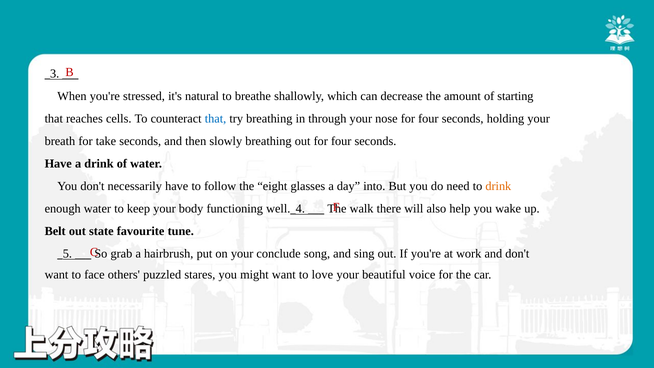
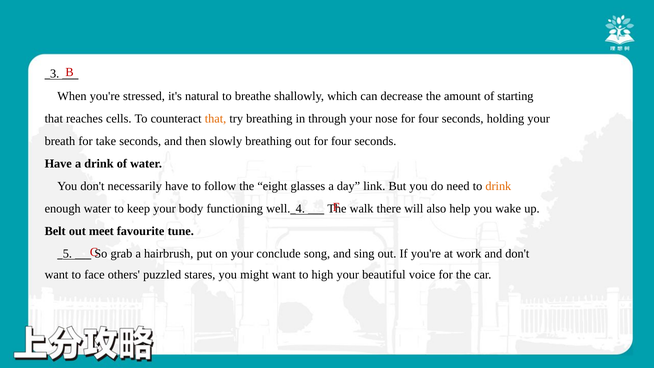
that colour: blue -> orange (216, 119)
into: into -> link (374, 186)
state: state -> meet (101, 231)
love: love -> high (322, 275)
